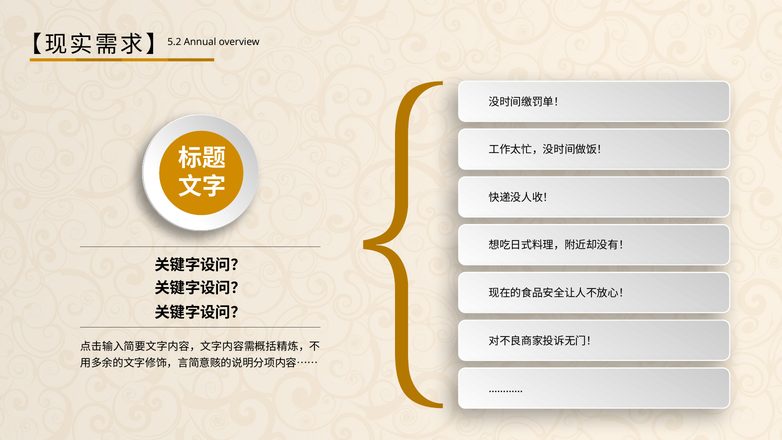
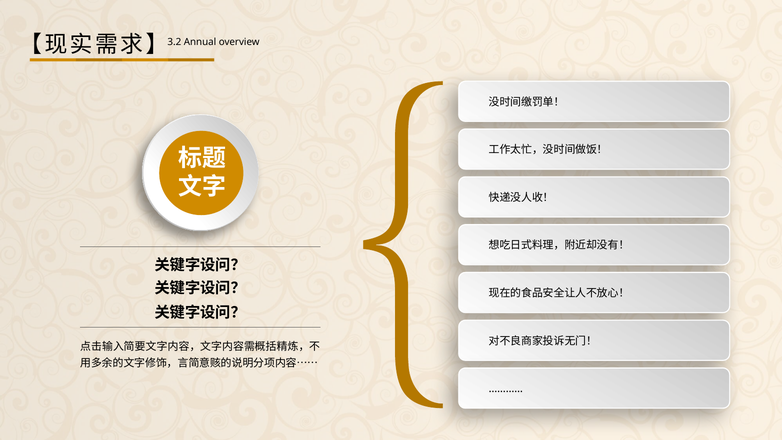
5.2: 5.2 -> 3.2 (174, 42)
